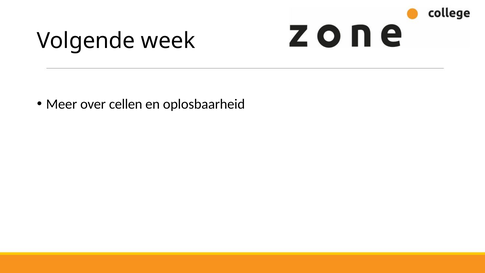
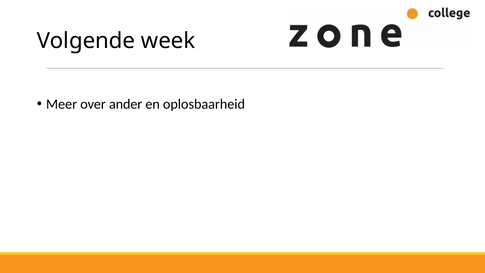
cellen: cellen -> ander (126, 104)
